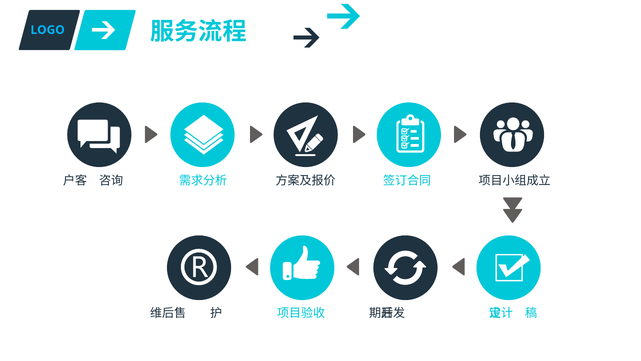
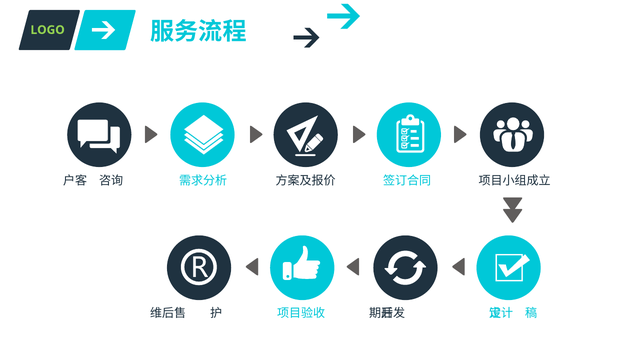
LOGO colour: light blue -> light green (48, 30)
